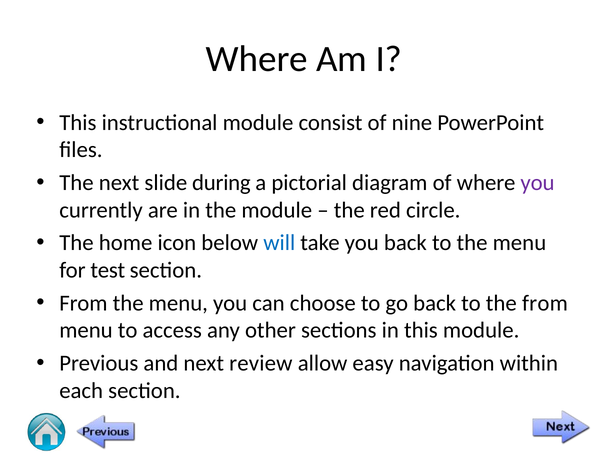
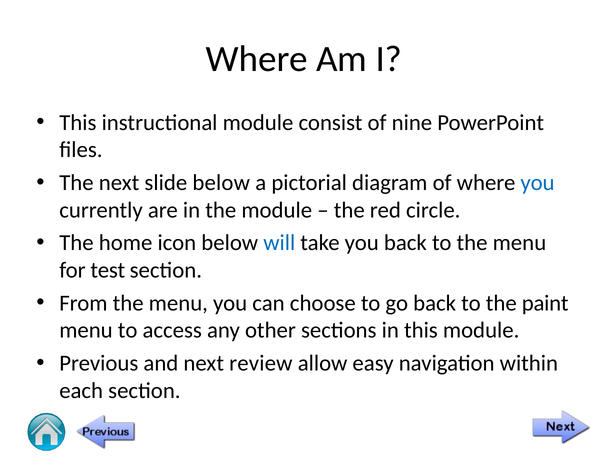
slide during: during -> below (221, 183)
you colour: purple -> blue (538, 183)
the from: from -> paint (545, 303)
